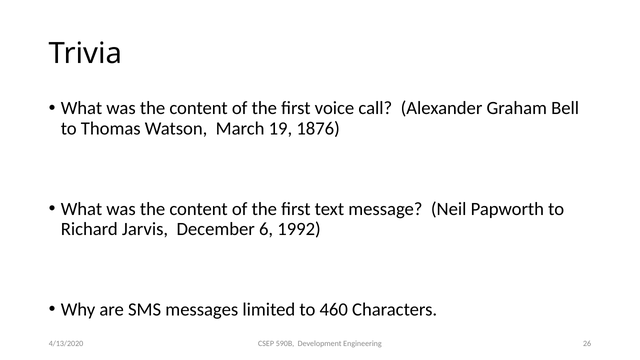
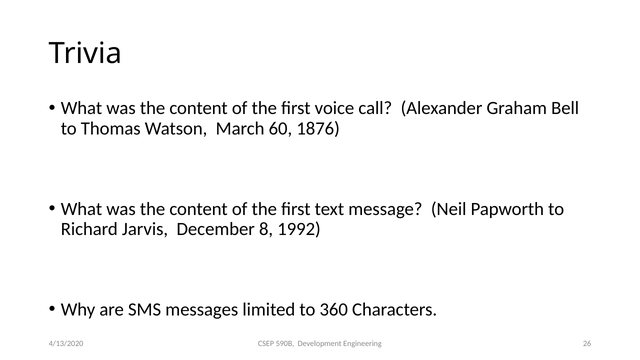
19: 19 -> 60 (280, 128)
6: 6 -> 8 (266, 229)
460: 460 -> 360 (334, 310)
